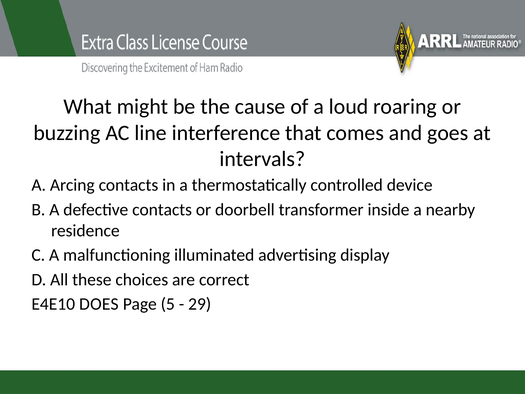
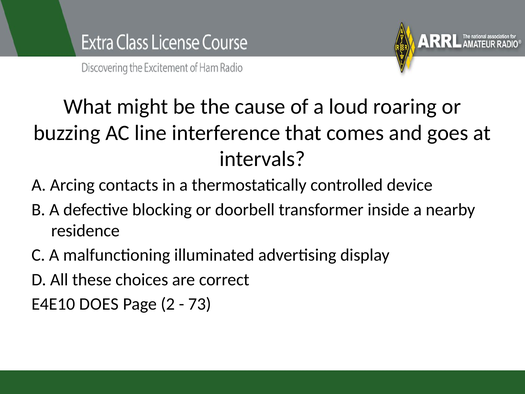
defective contacts: contacts -> blocking (162, 209)
5: 5 -> 2 (168, 304)
29: 29 -> 73 (200, 304)
